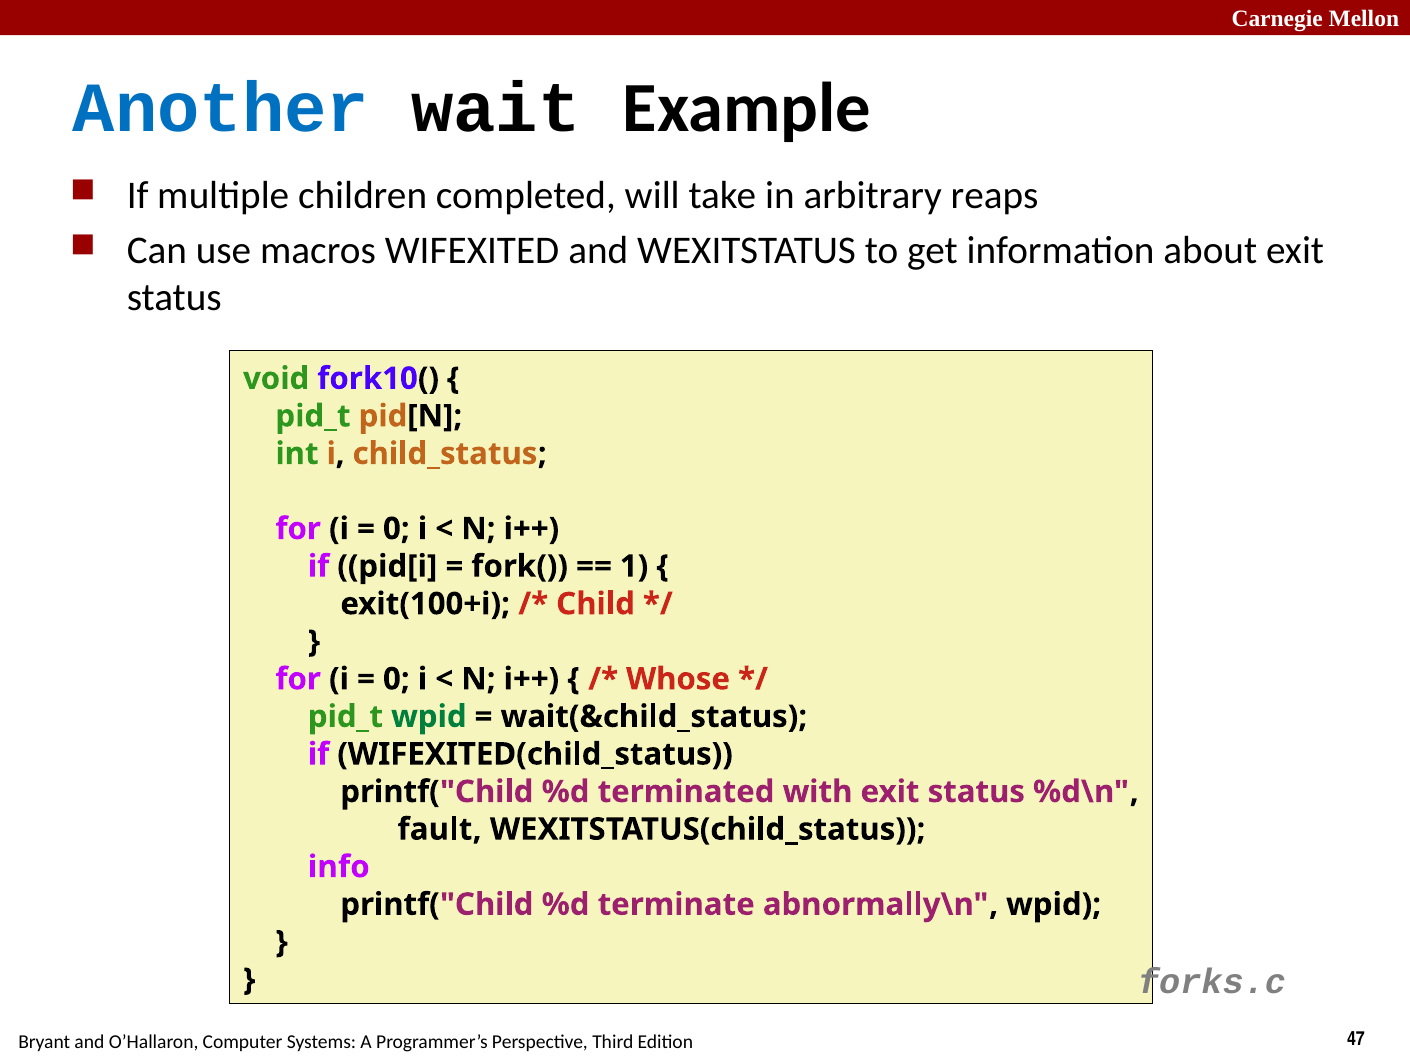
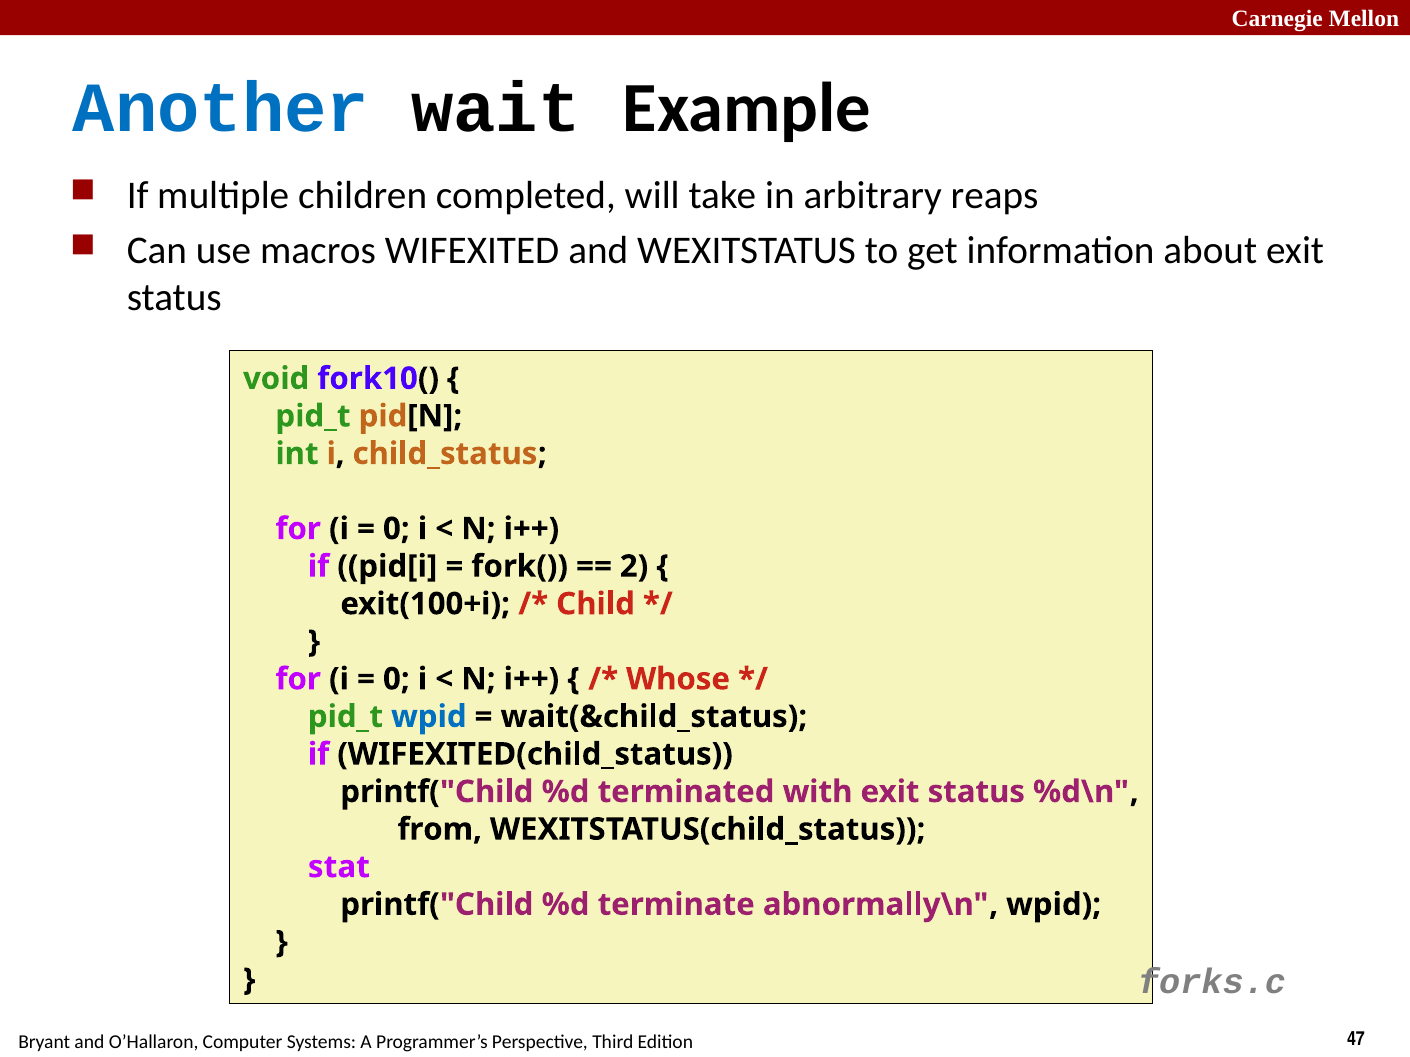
1: 1 -> 2 (634, 567)
wpid colour: green -> blue (429, 717)
fault: fault -> from (440, 830)
info: info -> stat (339, 867)
